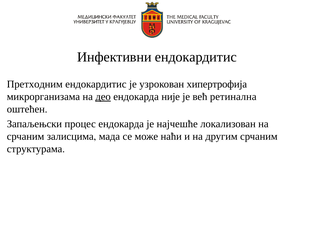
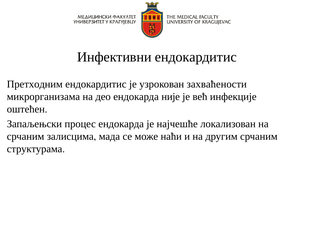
хипертрофија: хипертрофија -> захваћености (217, 84)
део underline: present -> none (103, 97)
ретинална: ретинална -> инфекције (233, 97)
